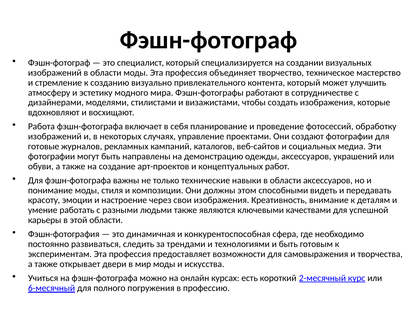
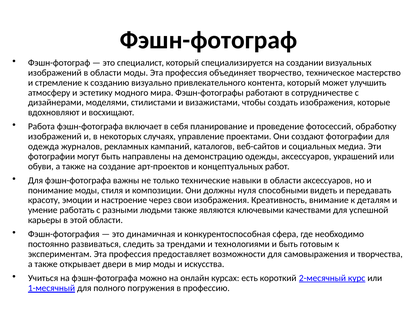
готовые: готовые -> одежда (44, 147)
этом: этом -> нуля (247, 191)
6-месячный: 6-месячный -> 1-месячный (52, 289)
